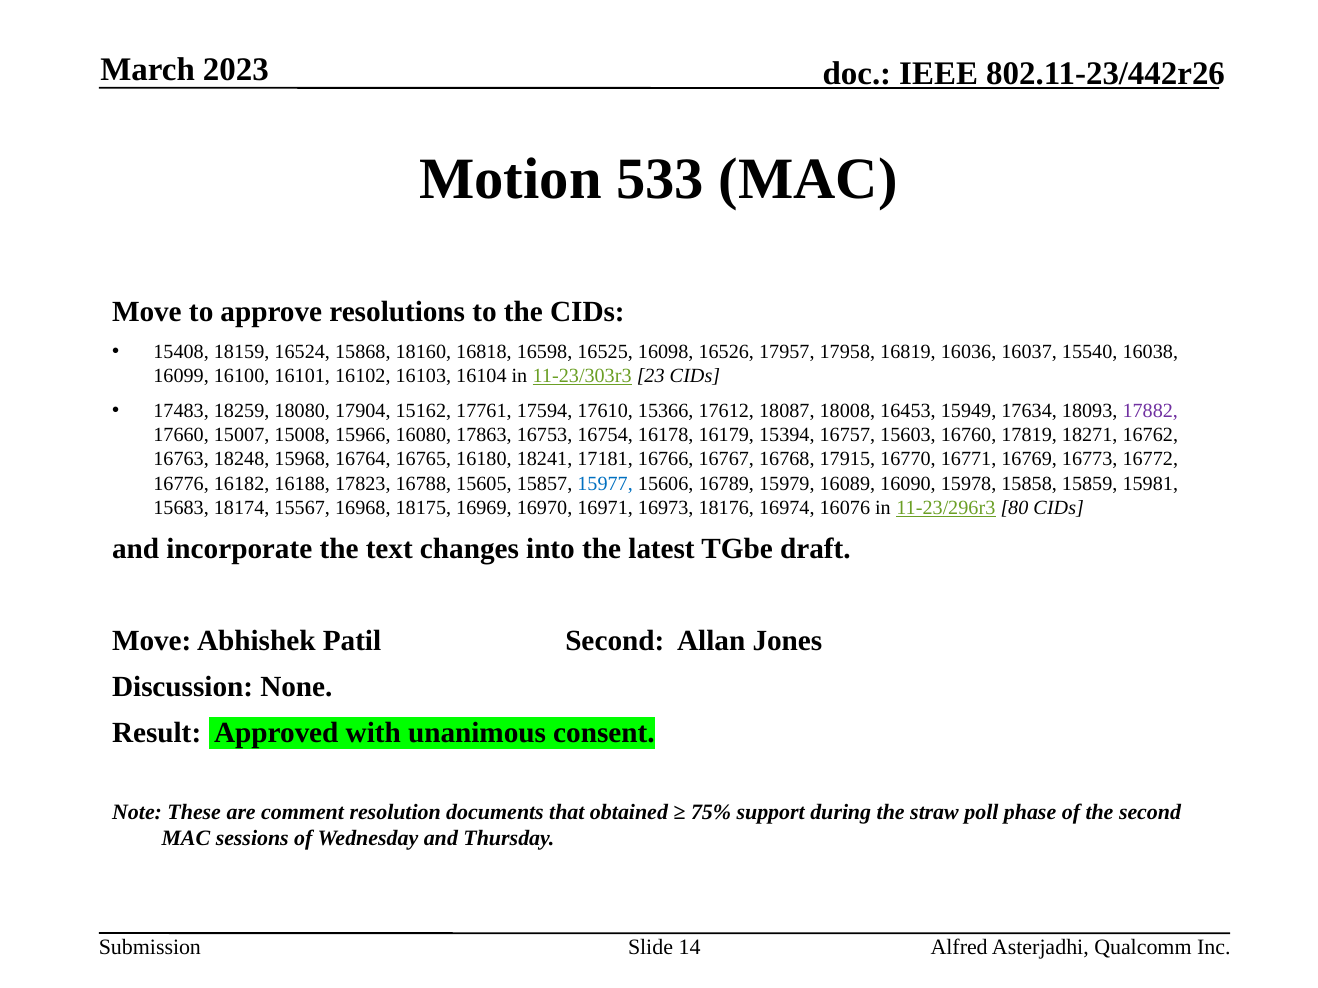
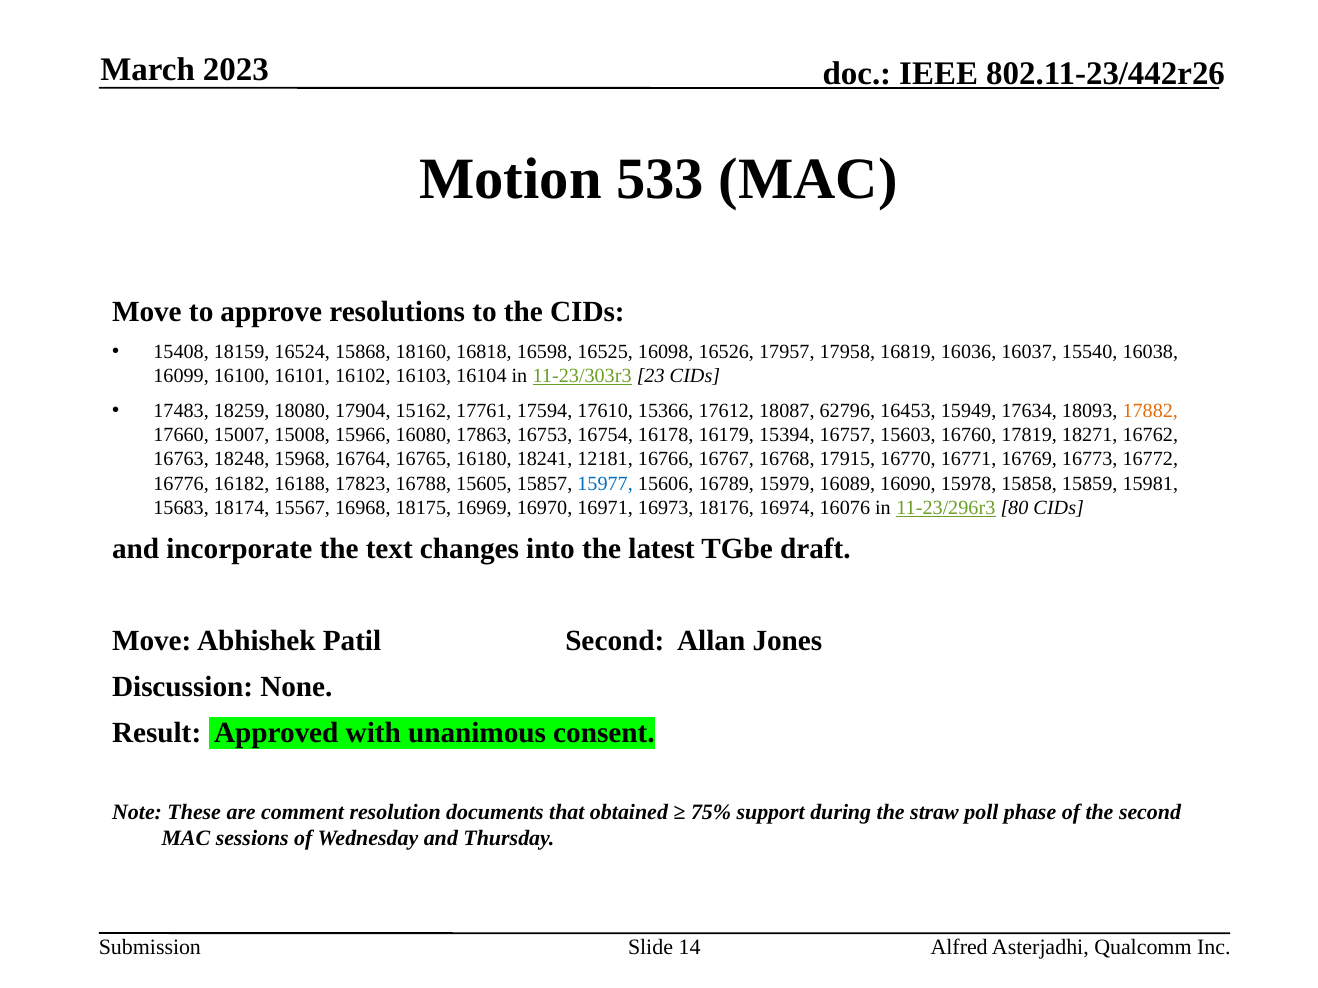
18008: 18008 -> 62796 (847, 411)
17882 colour: purple -> orange (1150, 411)
17181: 17181 -> 12181 (605, 460)
